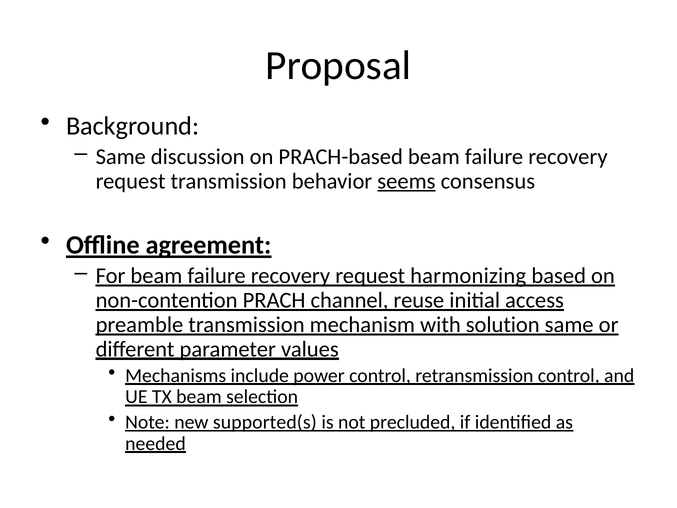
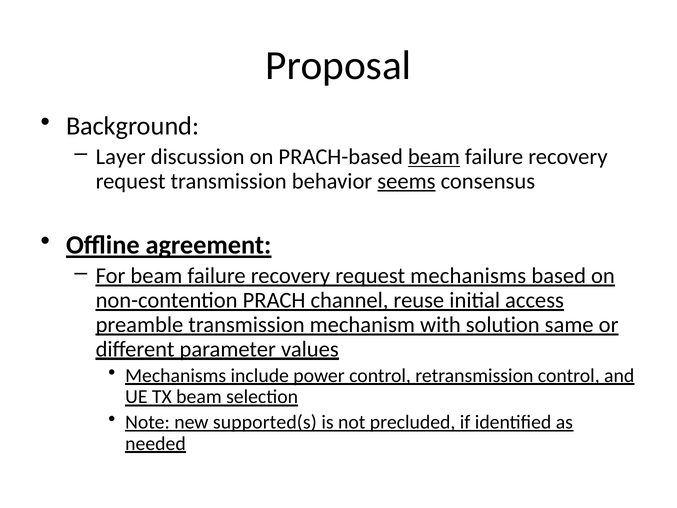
Same: Same -> Layer (121, 157)
beam underline: none -> present (434, 157)
request harmonizing: harmonizing -> mechanisms (468, 276)
